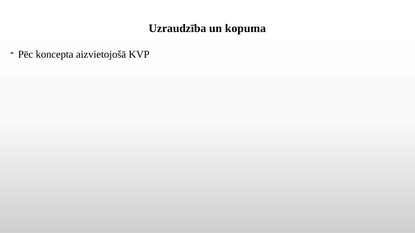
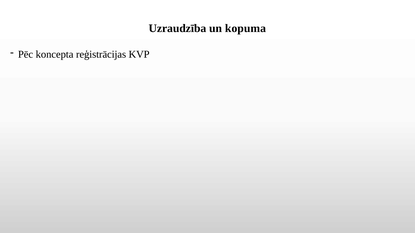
aizvietojošā: aizvietojošā -> reģistrācijas (101, 54)
